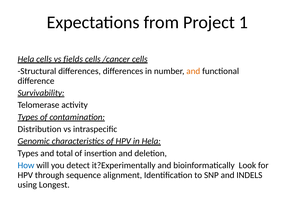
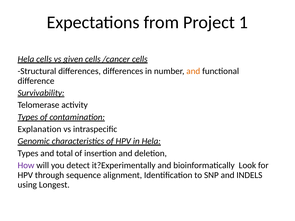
fields: fields -> given (73, 59)
Distribution: Distribution -> Explanation (40, 129)
How colour: blue -> purple (26, 166)
